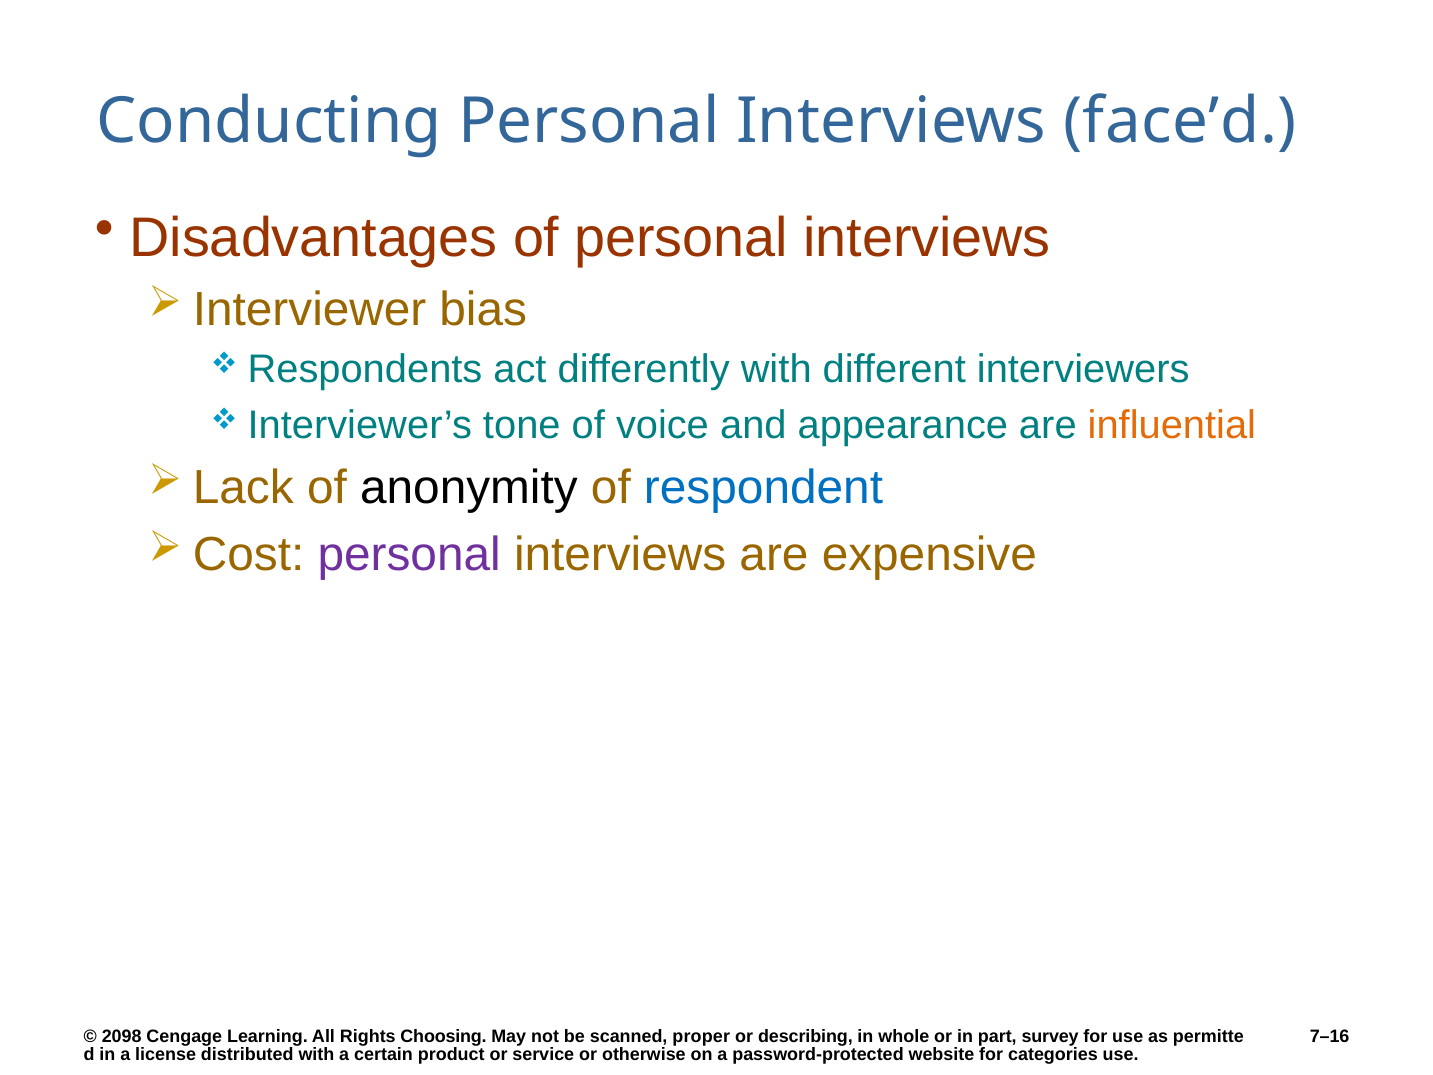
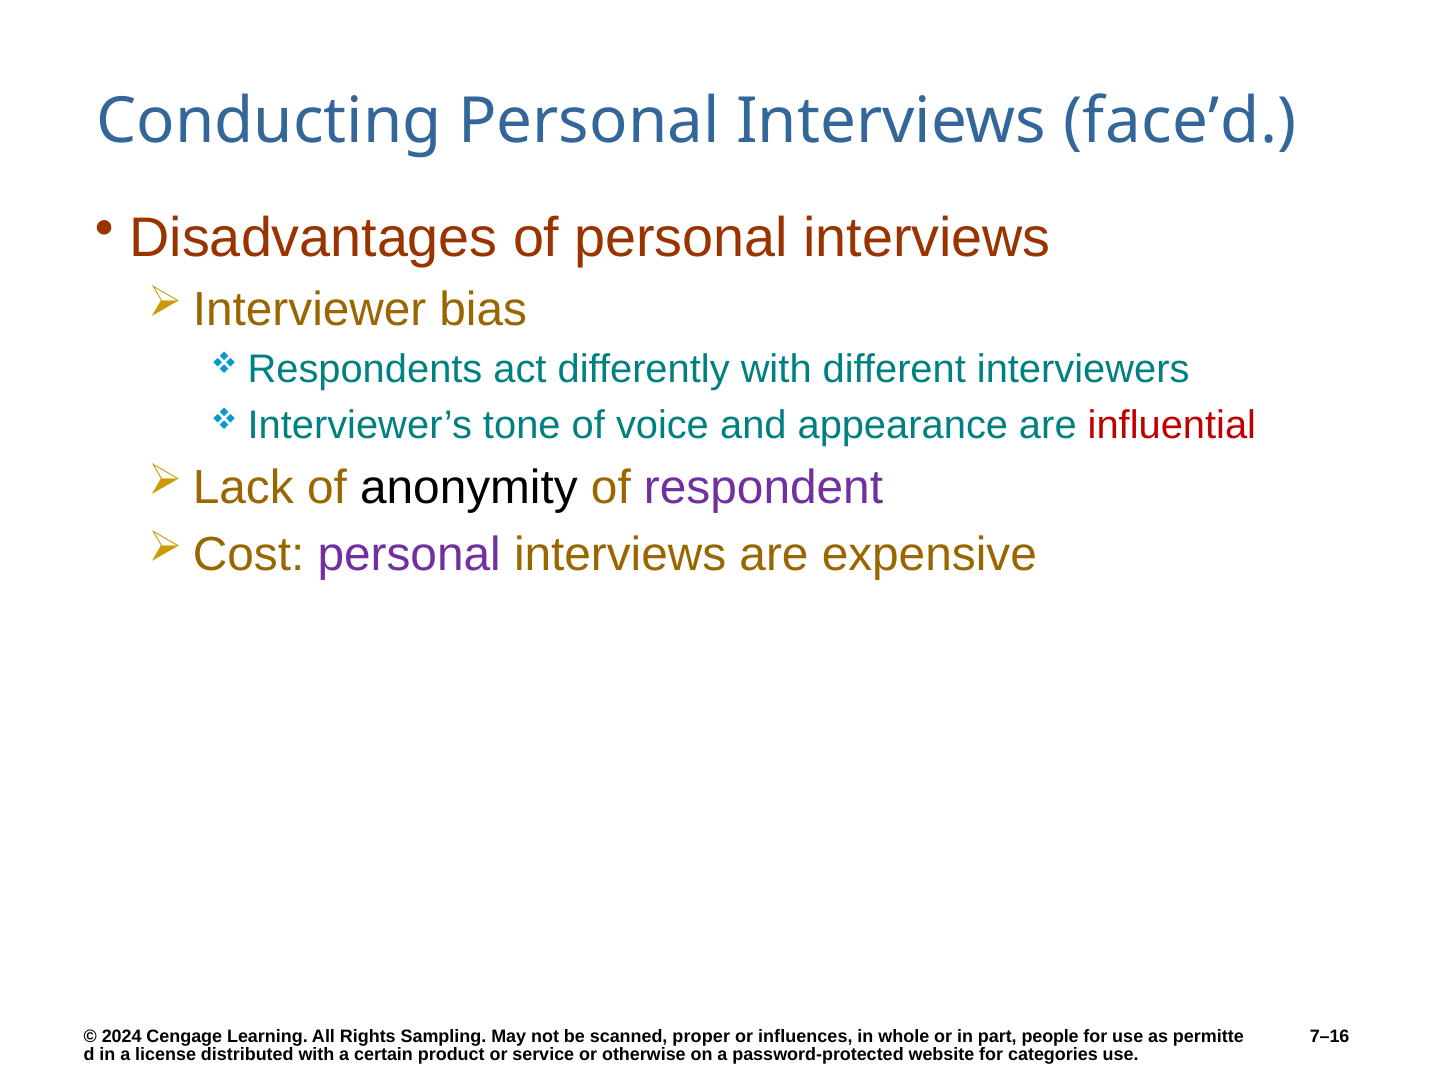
influential colour: orange -> red (1172, 425)
respondent colour: blue -> purple (764, 488)
2098: 2098 -> 2024 (122, 1037)
Choosing: Choosing -> Sampling (443, 1037)
describing: describing -> influences (805, 1037)
survey: survey -> people (1050, 1037)
